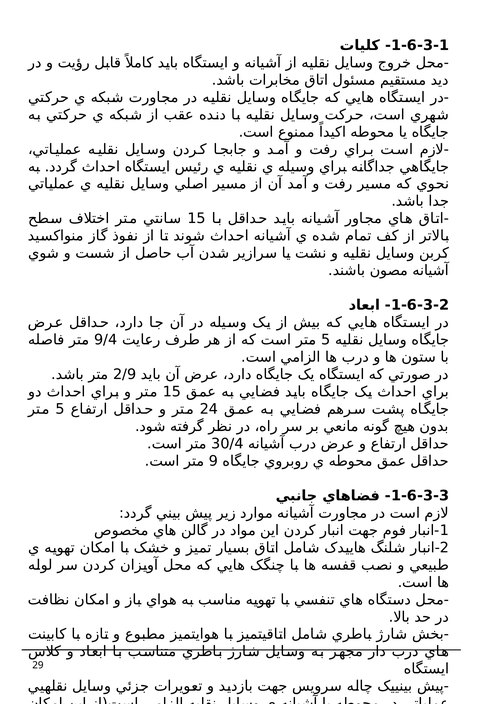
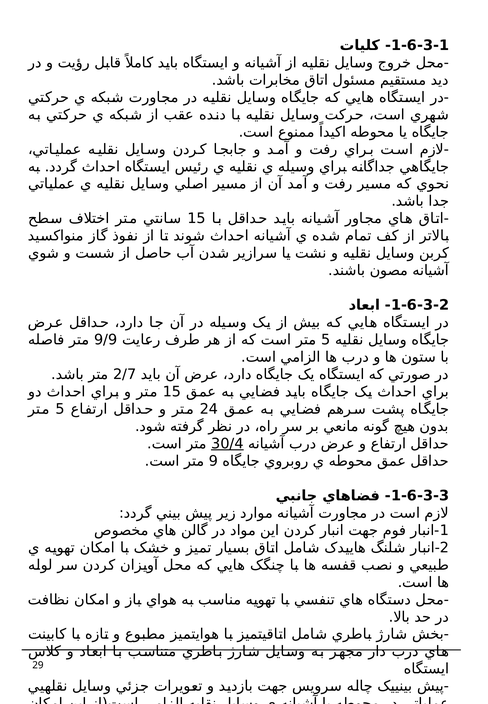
9/4: 9/4 -> 9/9 (106, 340)
2/9: 2/9 -> 2/7 (125, 375)
30/4 underline: none -> present (227, 444)
